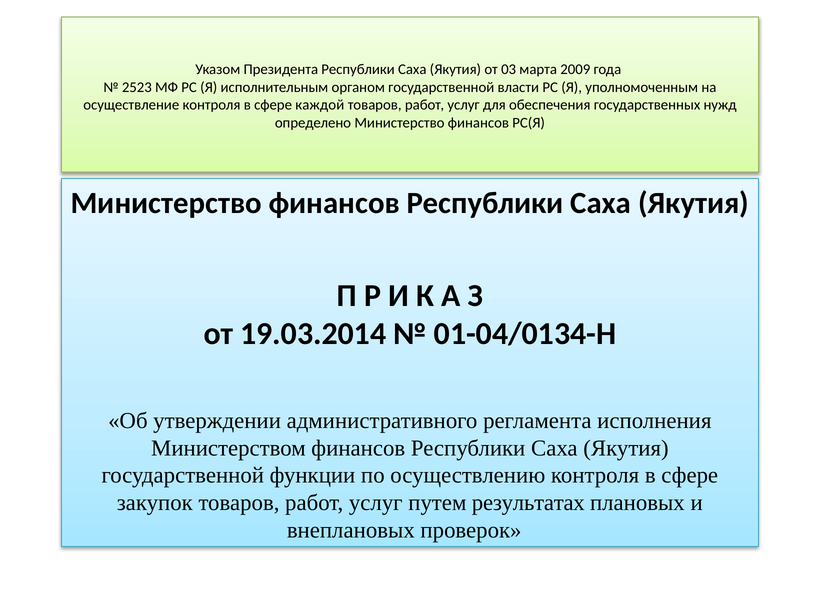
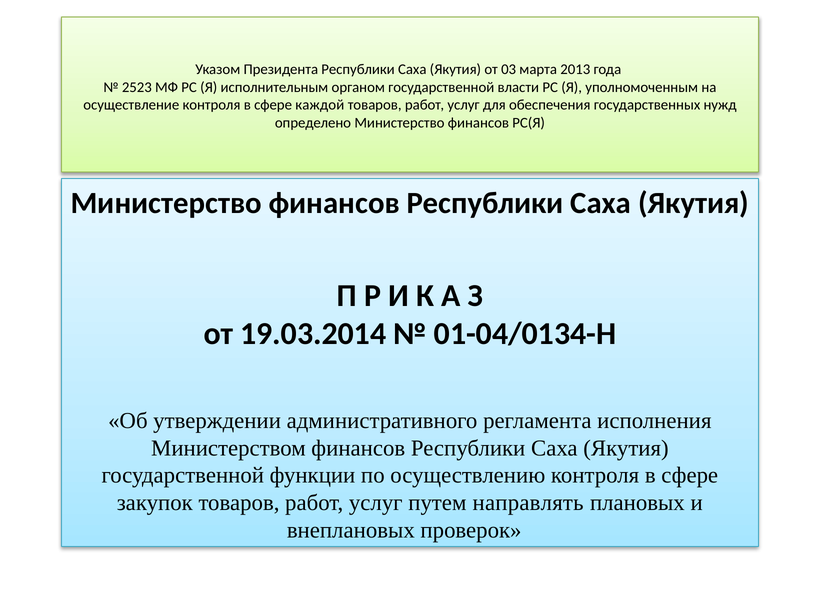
2009: 2009 -> 2013 (575, 69)
результатах: результатах -> направлять (528, 503)
